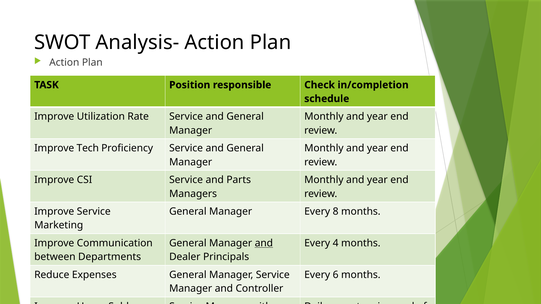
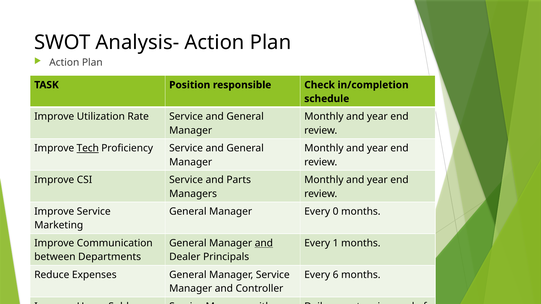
Tech underline: none -> present (88, 148)
8: 8 -> 0 (336, 212)
4: 4 -> 1 (336, 243)
